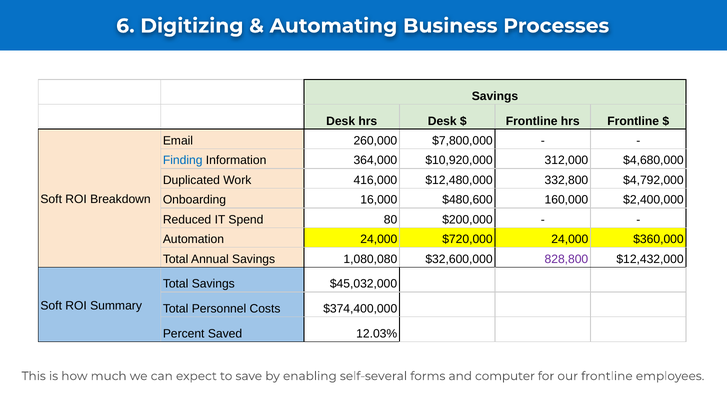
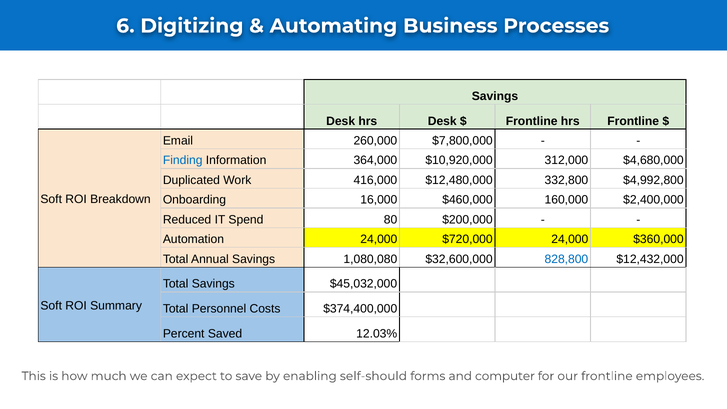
$4,792,000: $4,792,000 -> $4,992,800 (653, 180)
$480,600: $480,600 -> $460,000 (467, 200)
828,800 colour: purple -> blue (566, 259)
self-several: self-several -> self-should (373, 376)
